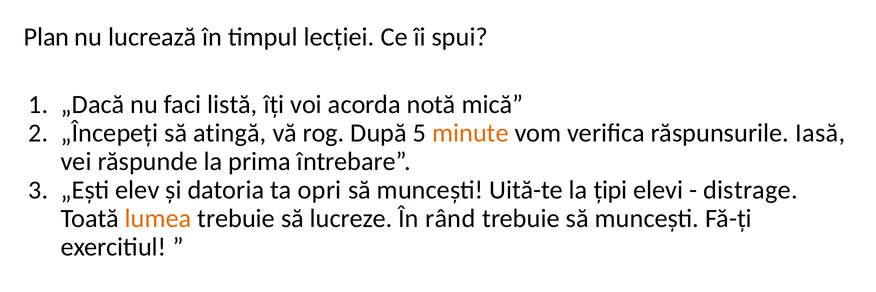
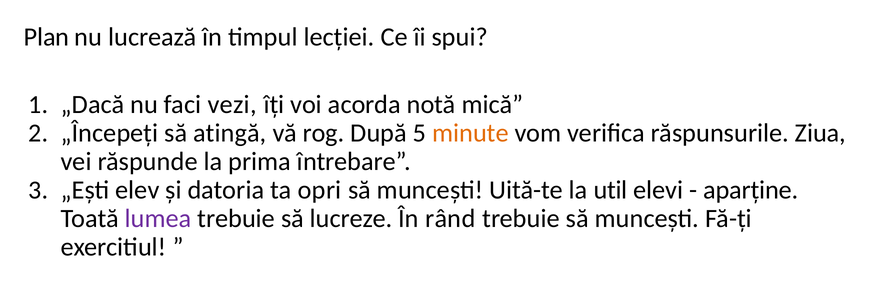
listă: listă -> vezi (232, 105)
Iasă: Iasă -> Ziua (820, 133)
țipi: țipi -> util (610, 190)
distrage: distrage -> aparține (751, 190)
lumea colour: orange -> purple (158, 218)
